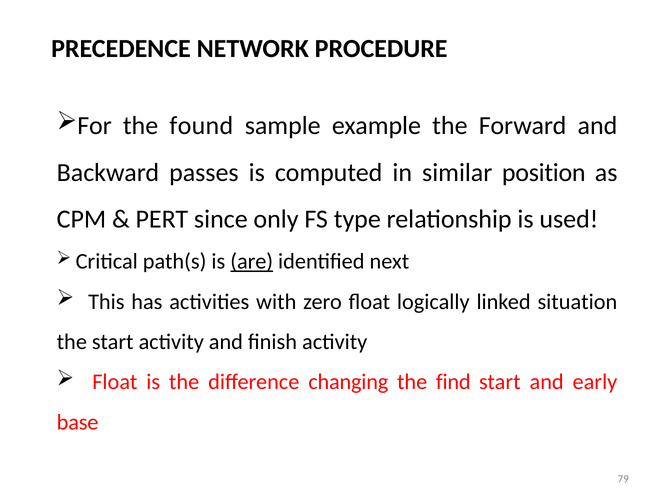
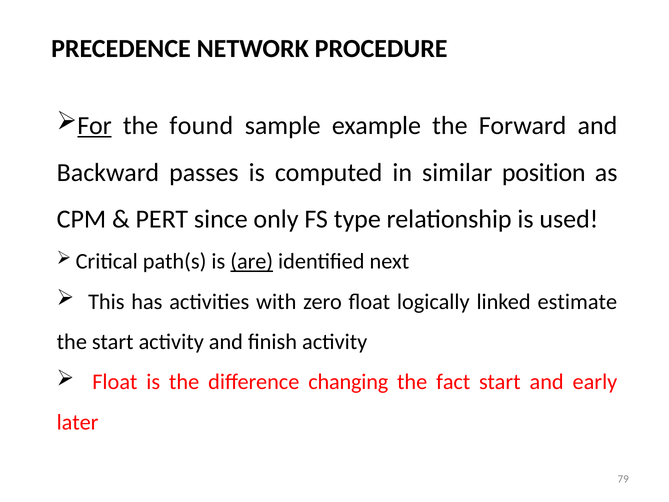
For underline: none -> present (95, 126)
situation: situation -> estimate (577, 302)
find: find -> fact (453, 382)
base: base -> later (78, 422)
